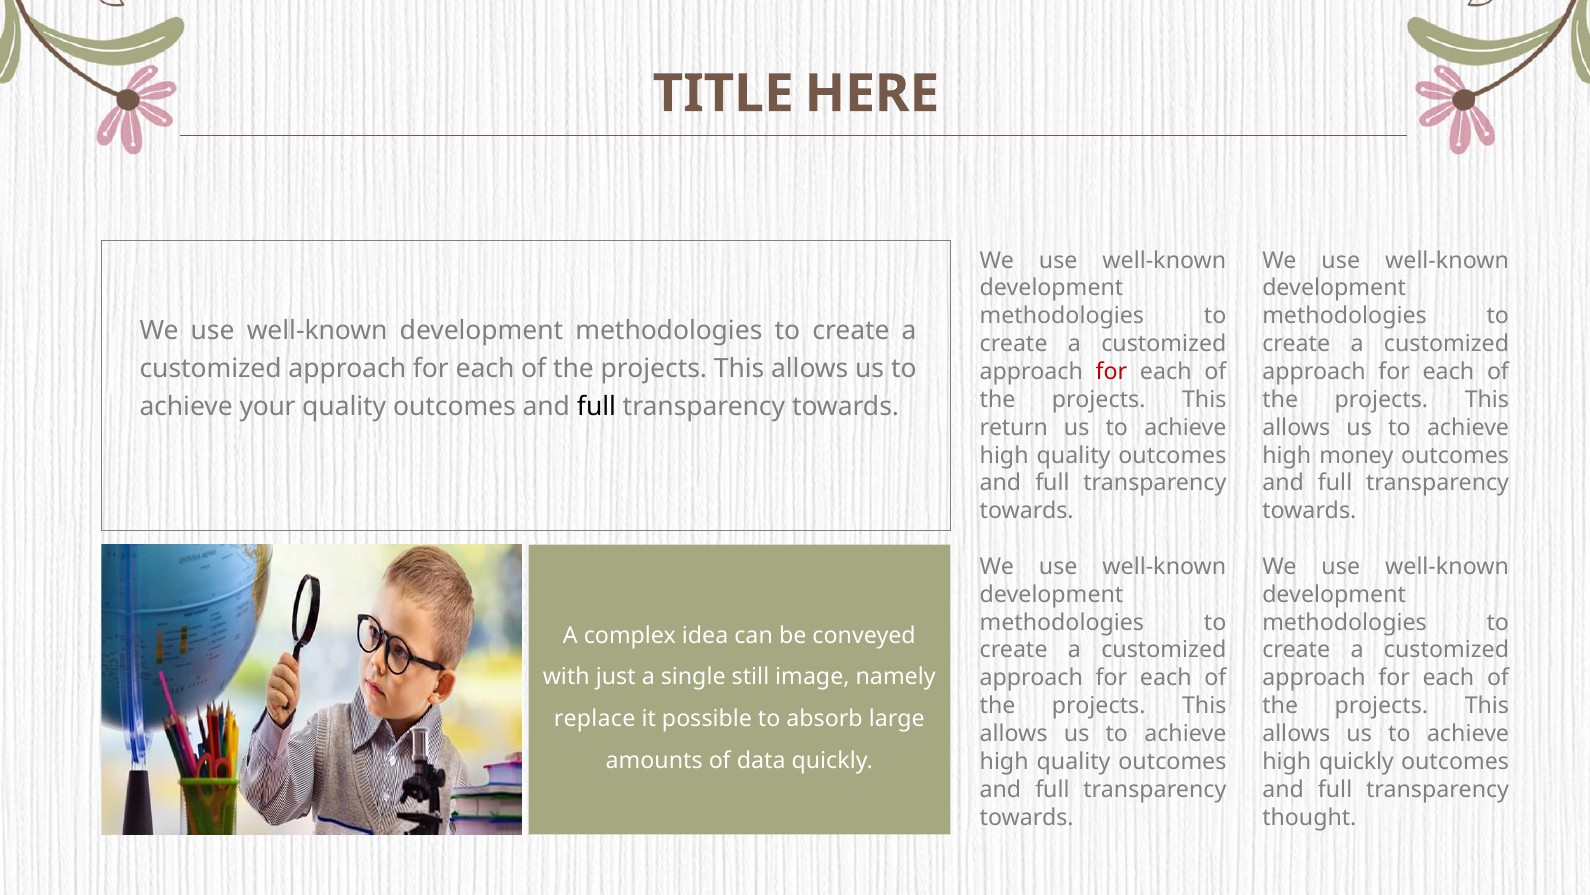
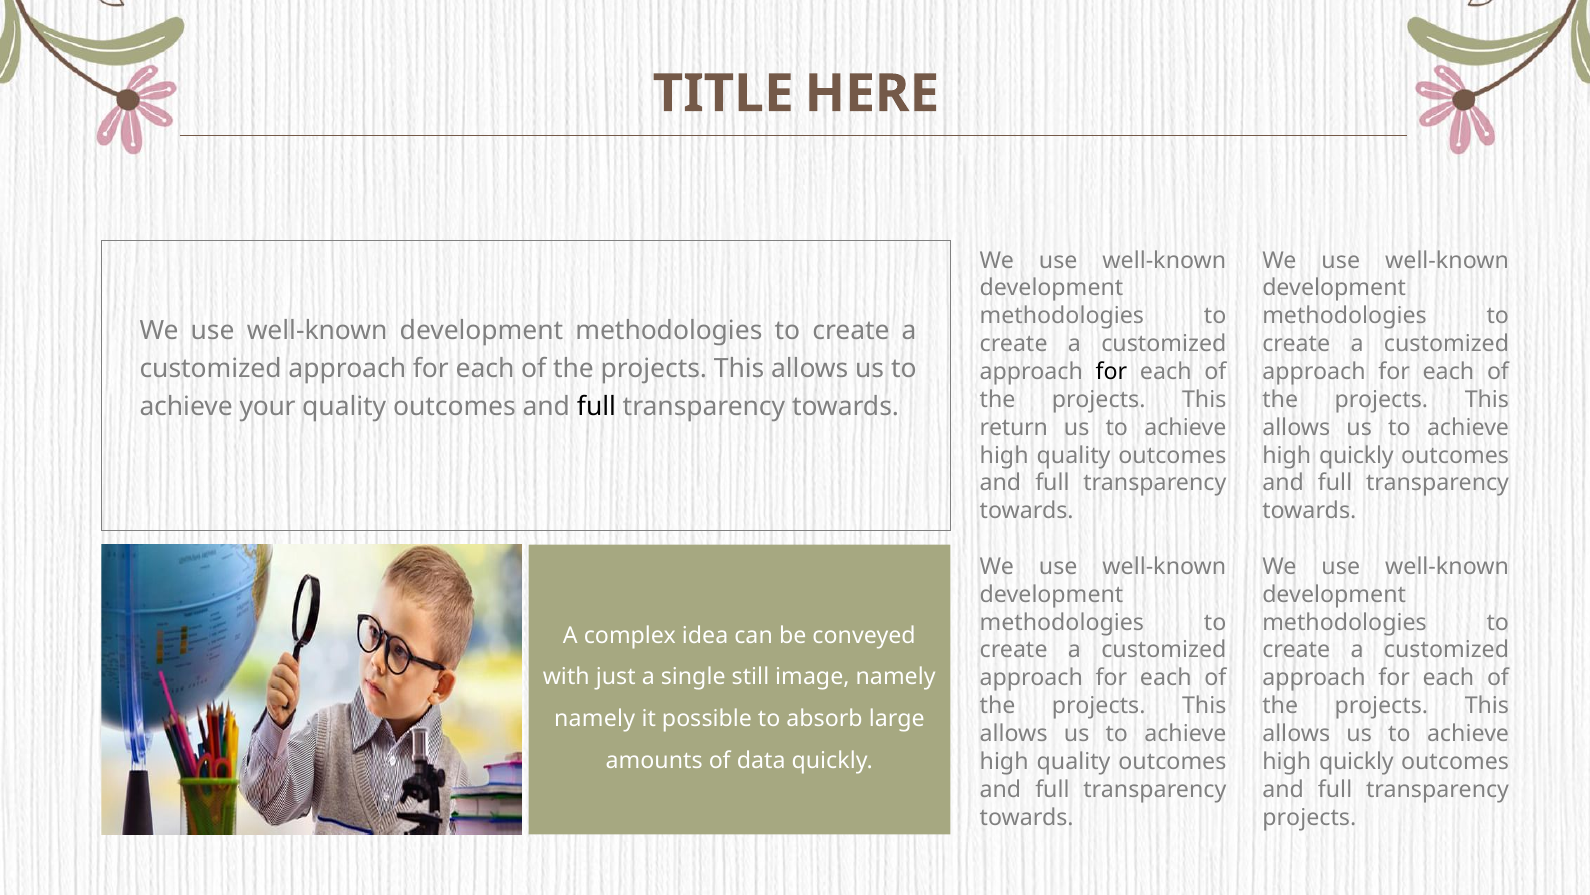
for colour: red -> black (1111, 372)
money: money -> quickly (1356, 455)
replace: replace -> namely (595, 719)
thought: thought -> projects (1309, 817)
